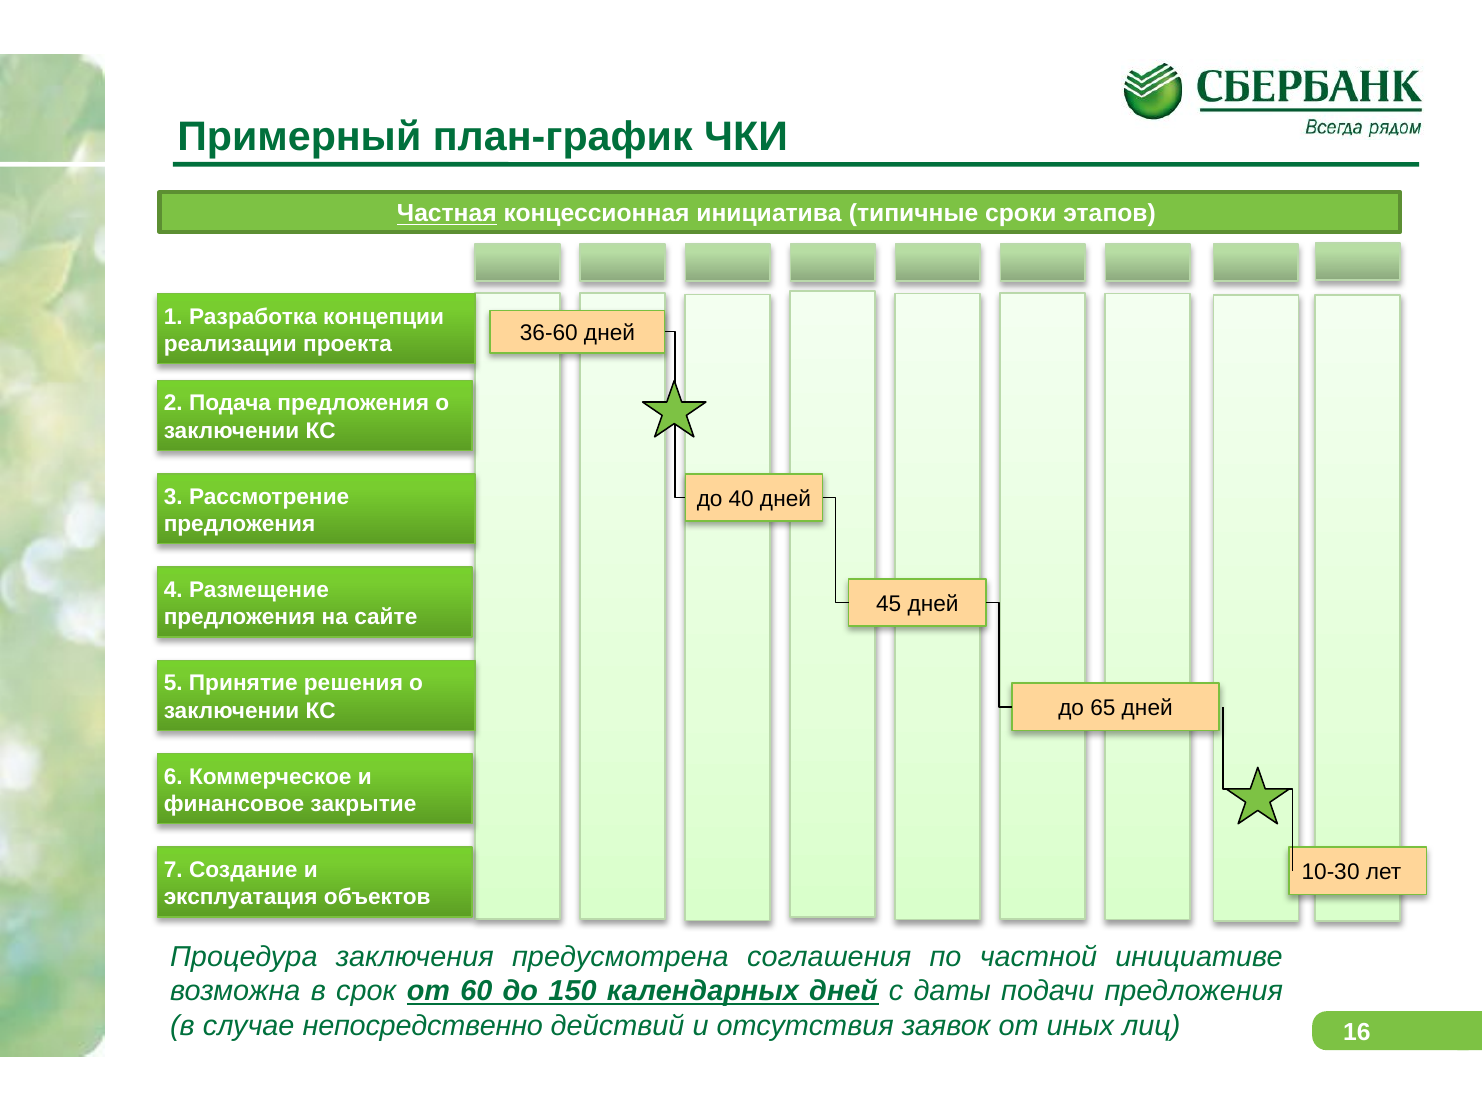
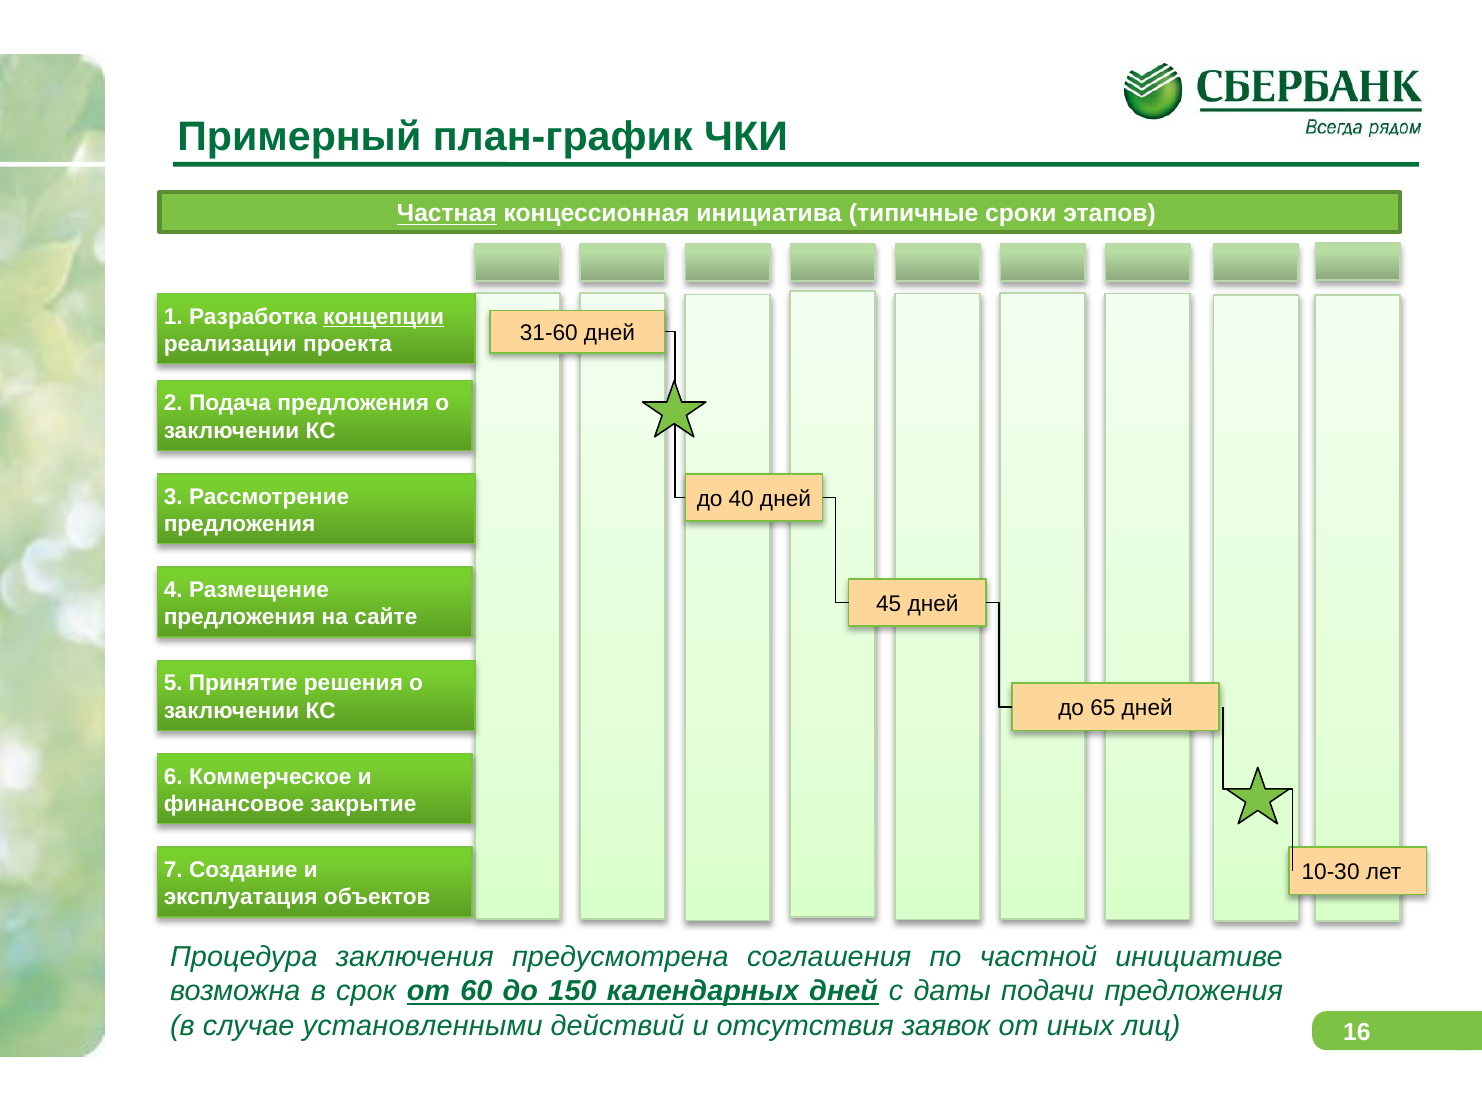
концепции underline: none -> present (384, 317)
36-60: 36-60 -> 31-60 (549, 333)
непосредственно: непосредственно -> установленными (423, 1026)
